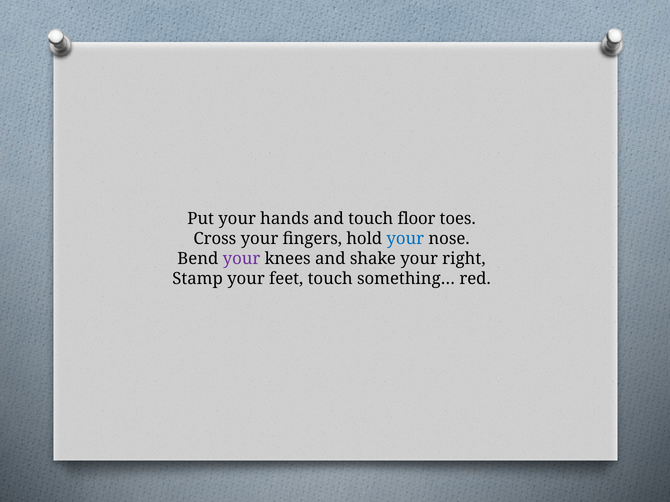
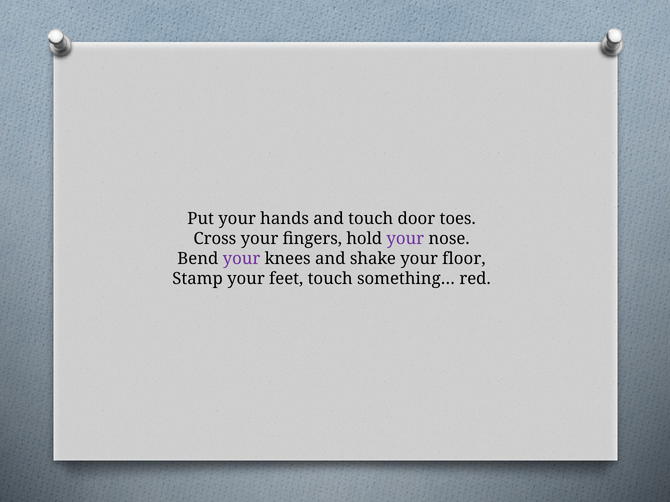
floor: floor -> door (416, 219)
your colour: blue -> purple (405, 239)
right: right -> floor (464, 259)
